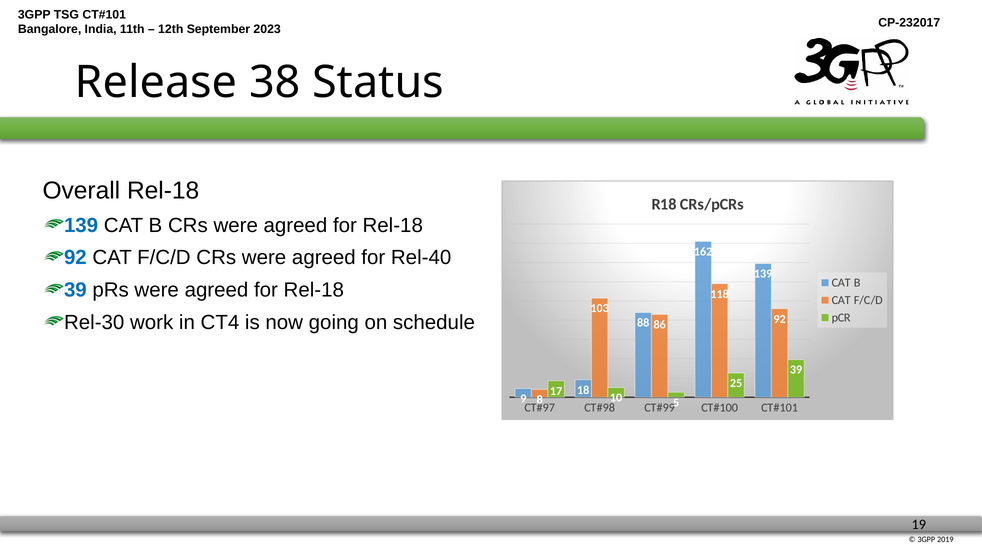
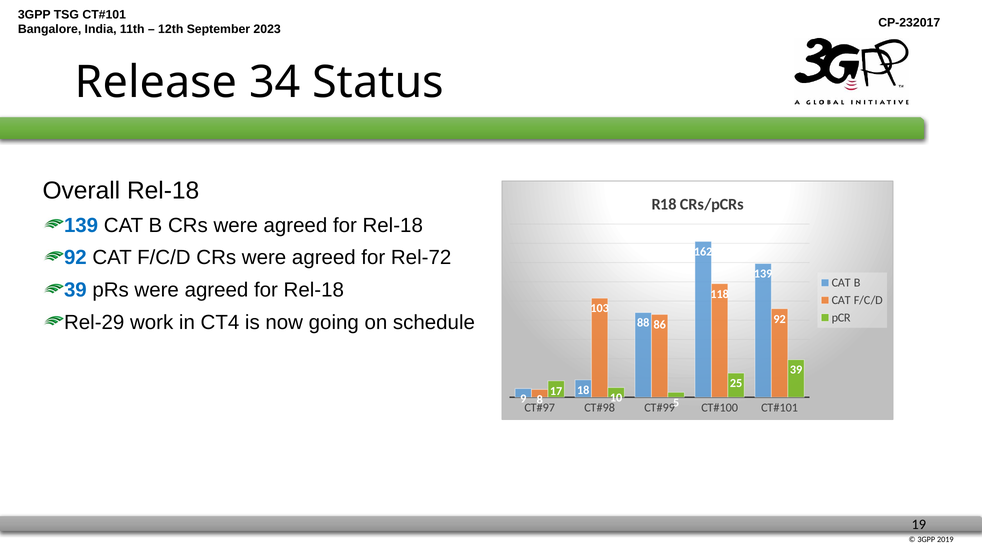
38: 38 -> 34 (275, 82)
Rel-40: Rel-40 -> Rel-72 (421, 258)
Rel-30: Rel-30 -> Rel-29 (94, 323)
